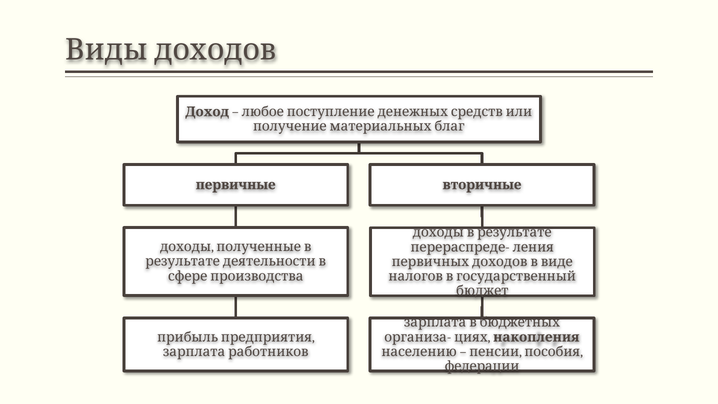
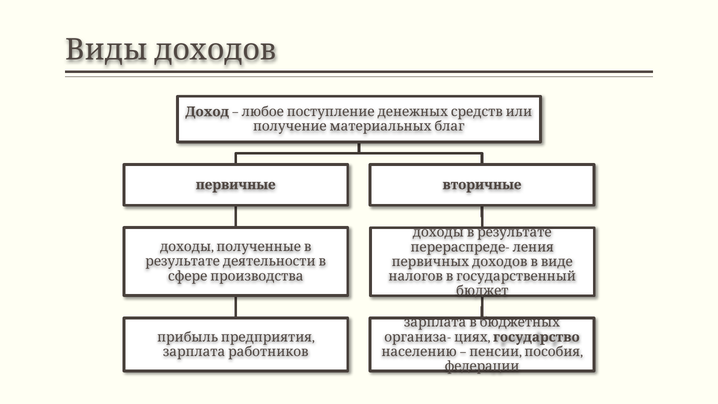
накопления: накопления -> государство (536, 337)
